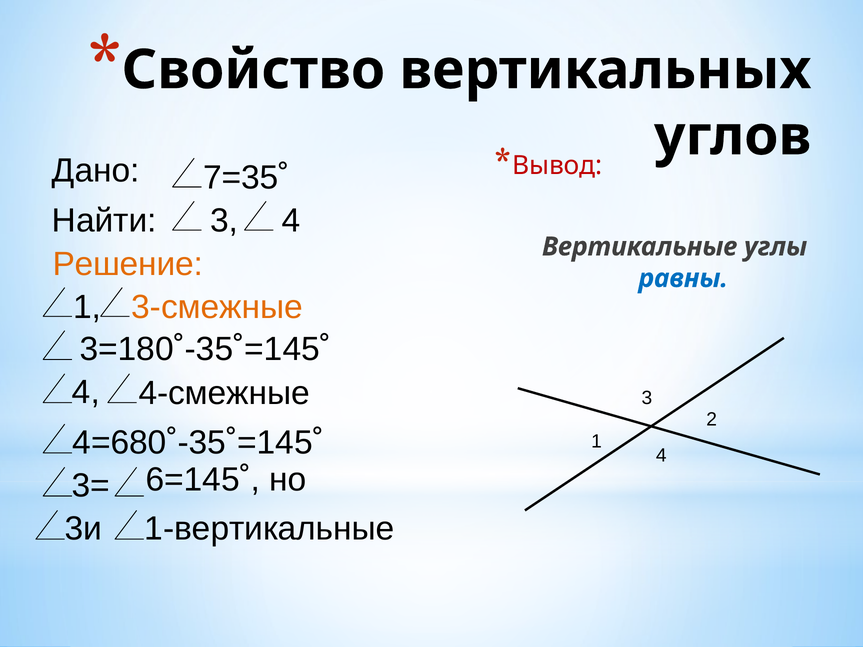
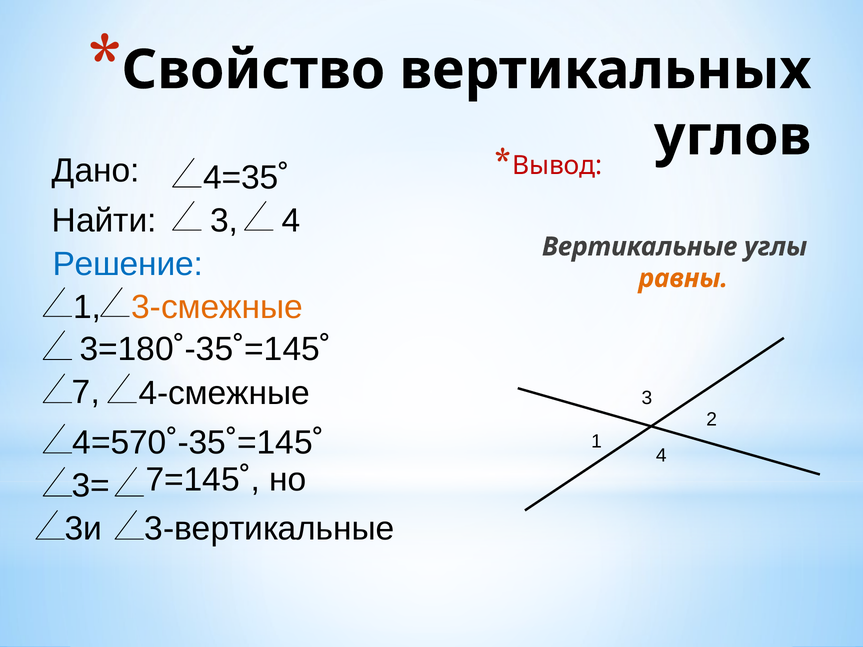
7=35˚: 7=35˚ -> 4=35˚ (246, 178)
Решение colour: orange -> blue (128, 264)
равны colour: blue -> orange (683, 278)
4: 4 -> 7 (86, 392)
4=680˚-35˚=145˚: 4=680˚-35˚=145˚ -> 4=570˚-35˚=145˚ (198, 443)
6=145˚: 6=145˚ -> 7=145˚ (203, 480)
1-вертикальные: 1-вертикальные -> 3-вертикальные (269, 529)
